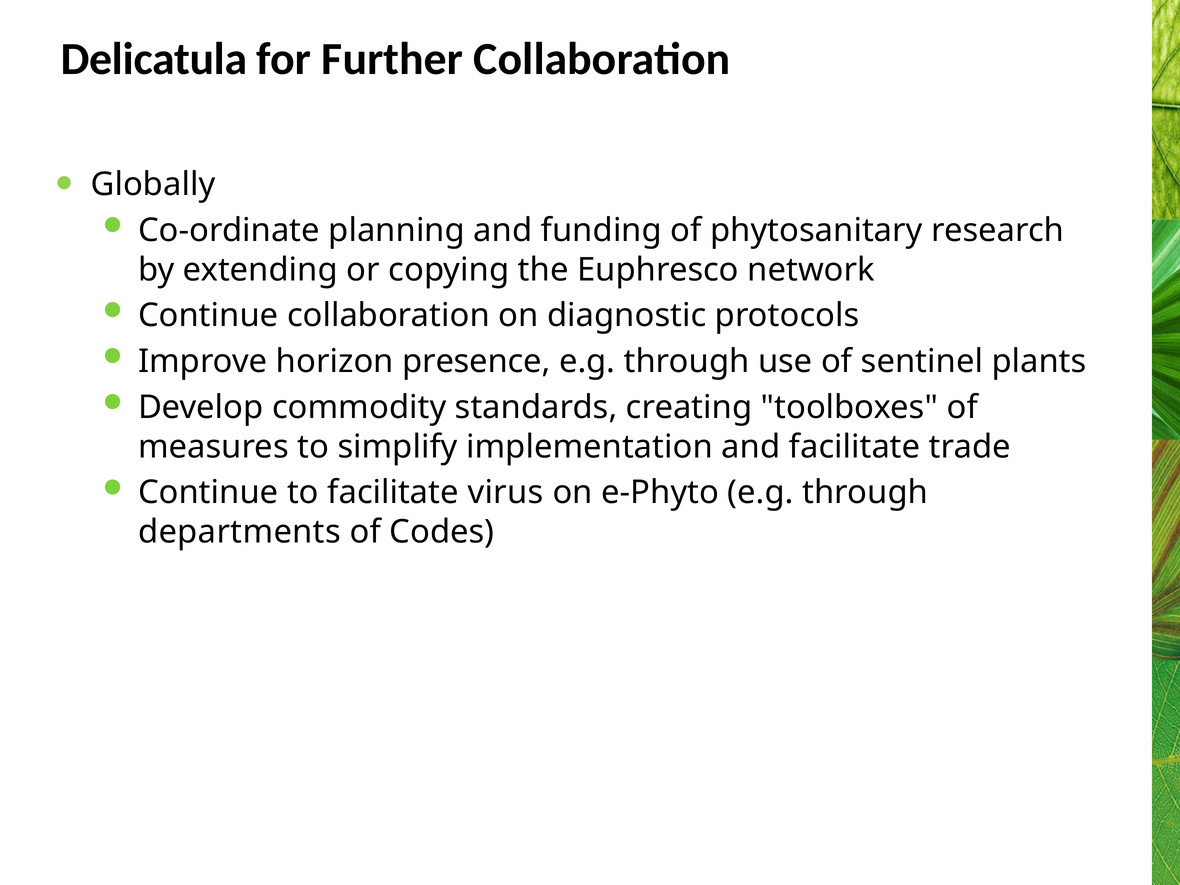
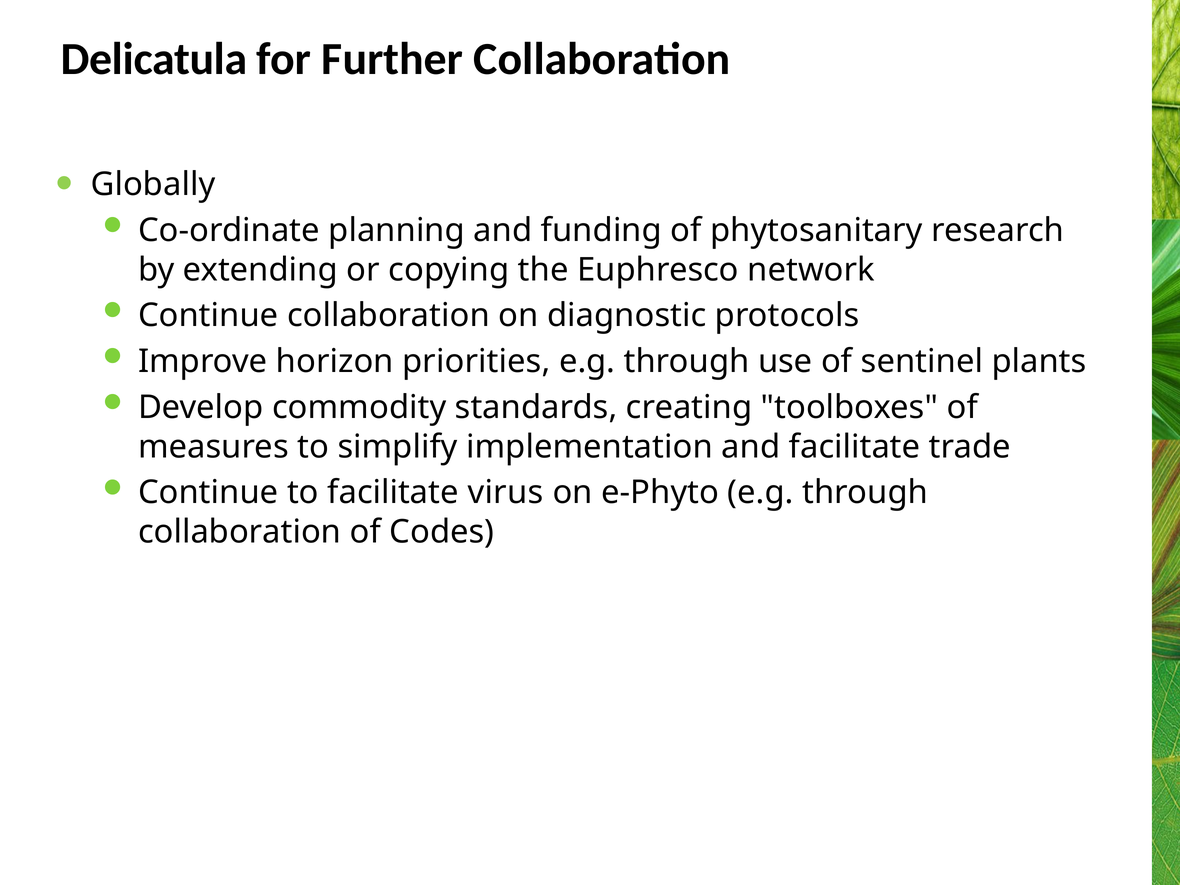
presence: presence -> priorities (476, 362)
departments: departments -> collaboration (240, 532)
